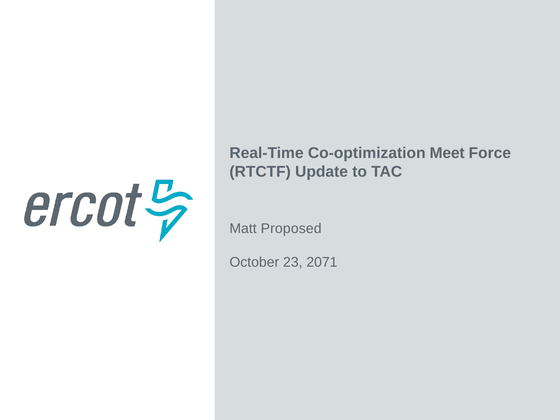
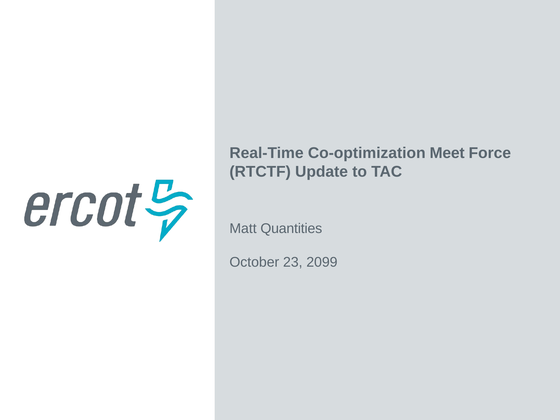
Proposed: Proposed -> Quantities (291, 229)
2071: 2071 -> 2099 (322, 262)
